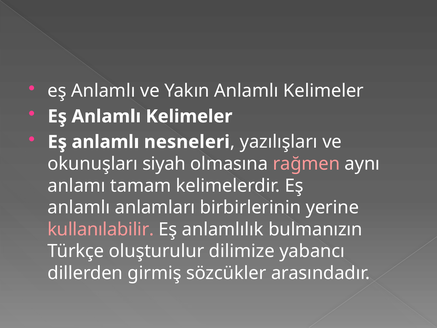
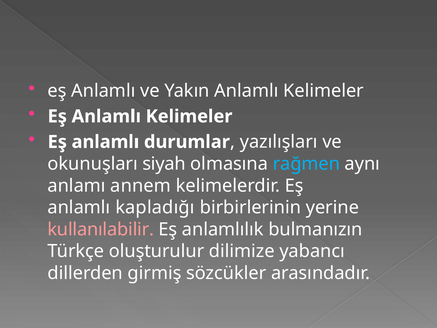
nesneleri: nesneleri -> durumlar (187, 142)
rağmen colour: pink -> light blue (306, 164)
tamam: tamam -> annem (141, 186)
anlamları: anlamları -> kapladığı (155, 207)
